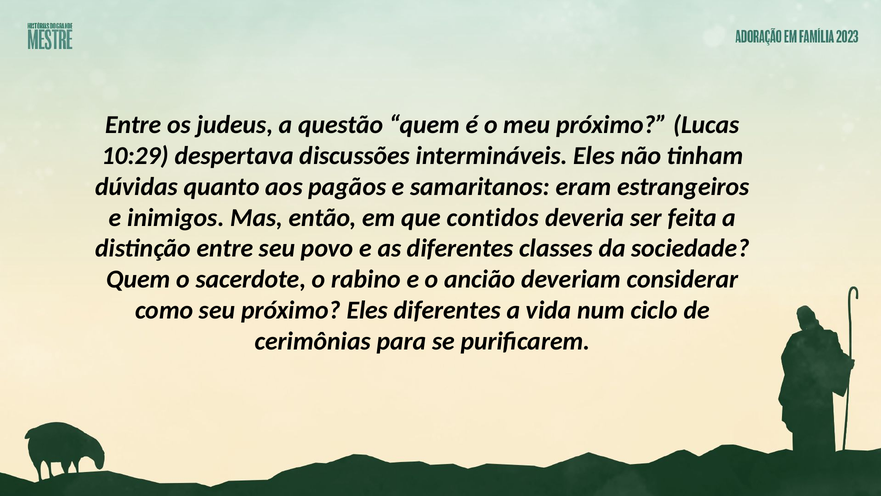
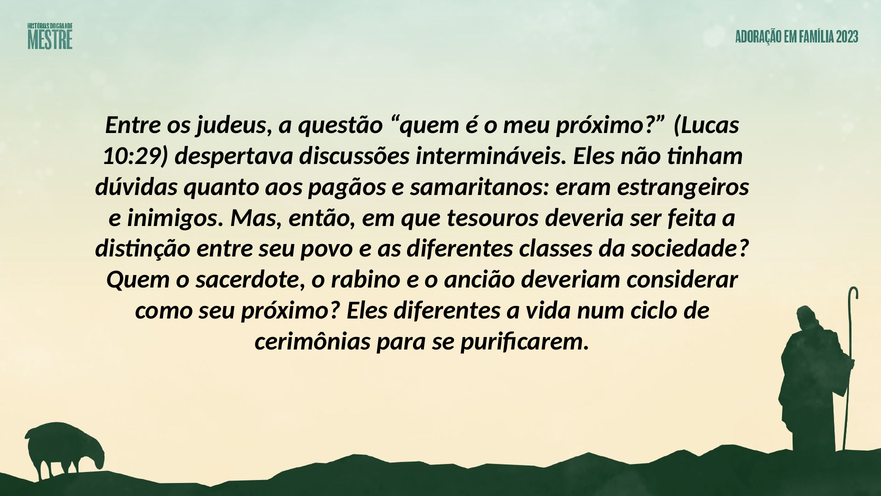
contidos: contidos -> tesouros (493, 217)
